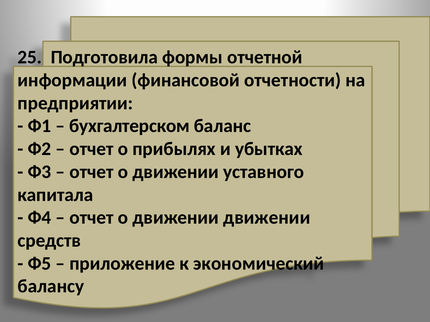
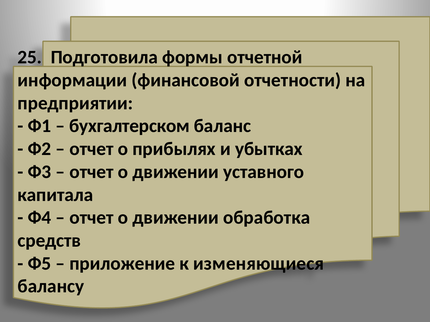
движении движении: движении -> обработка (267, 218)
экономический: экономический -> изменяющиеся (259, 264)
